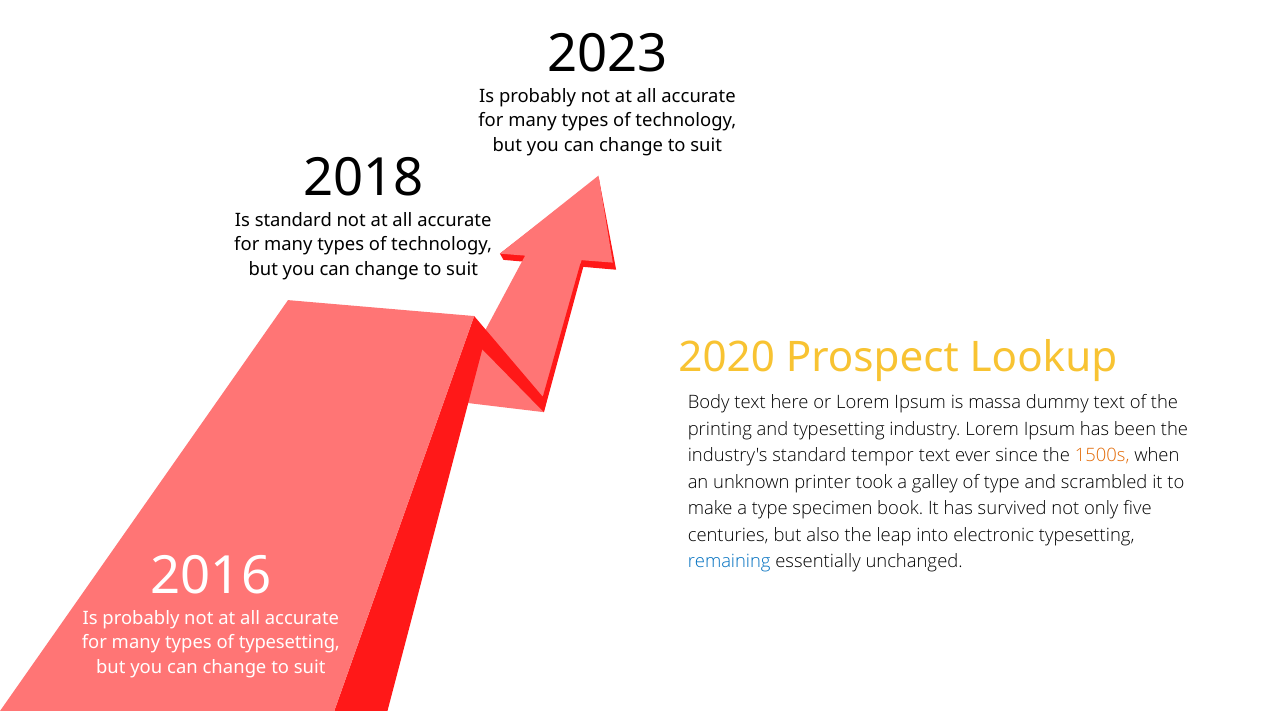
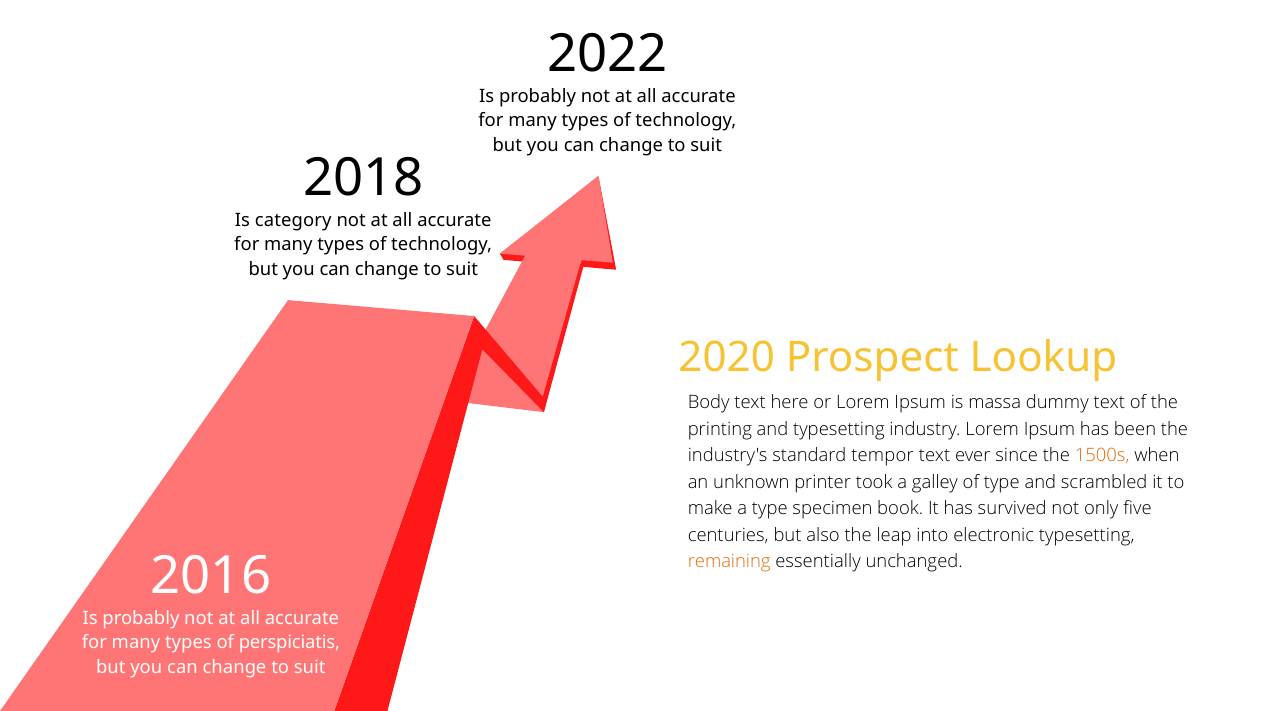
2023: 2023 -> 2022 (608, 54)
Is standard: standard -> category (293, 220)
remaining colour: blue -> orange (729, 562)
of typesetting: typesetting -> perspiciatis (289, 643)
